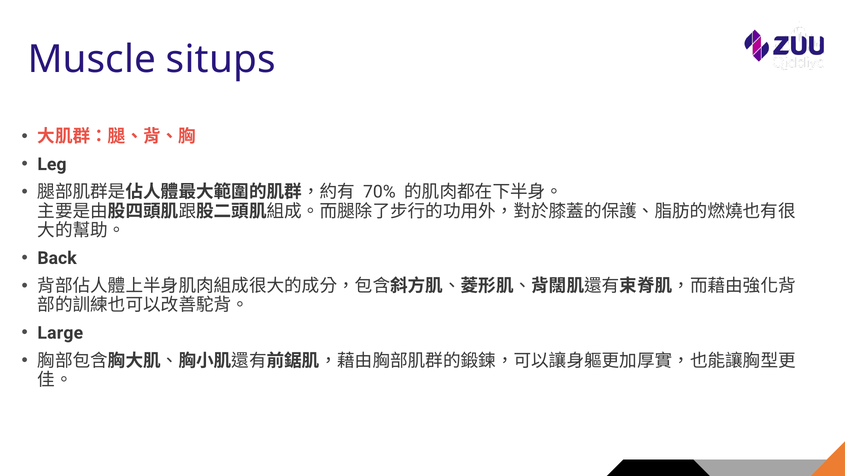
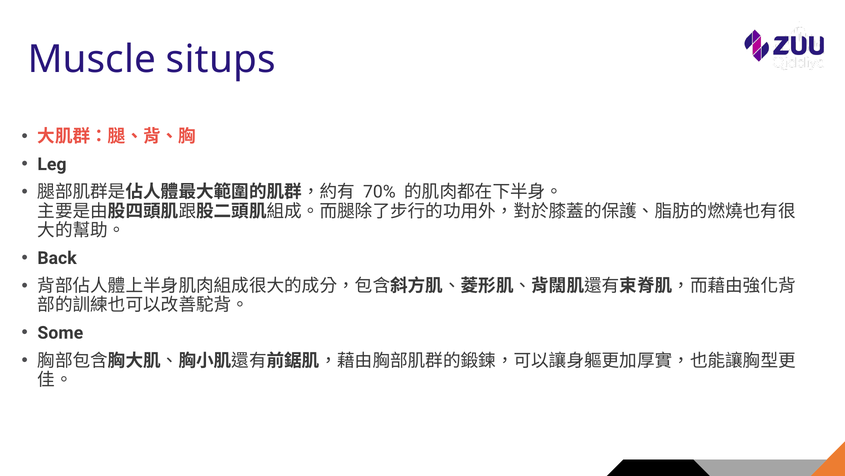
Large: Large -> Some (60, 332)
